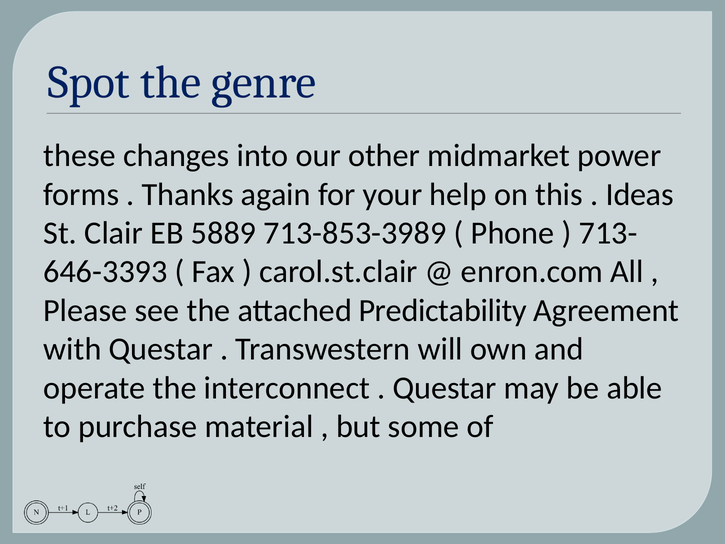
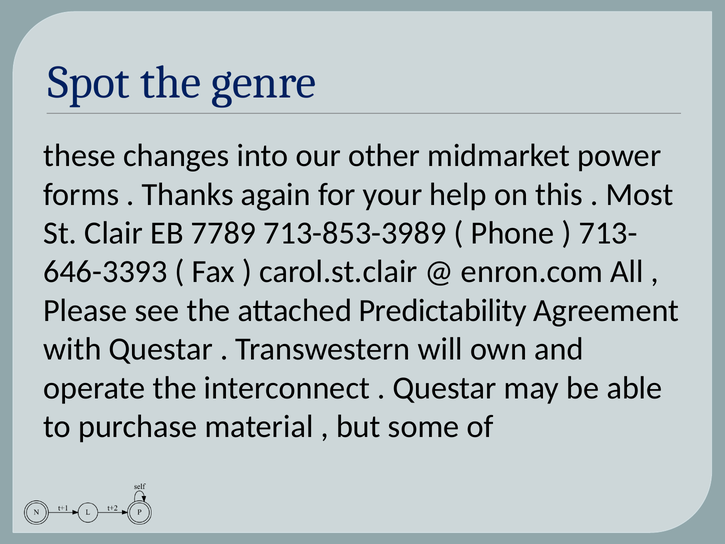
Ideas: Ideas -> Most (640, 194)
5889: 5889 -> 7789 (224, 233)
